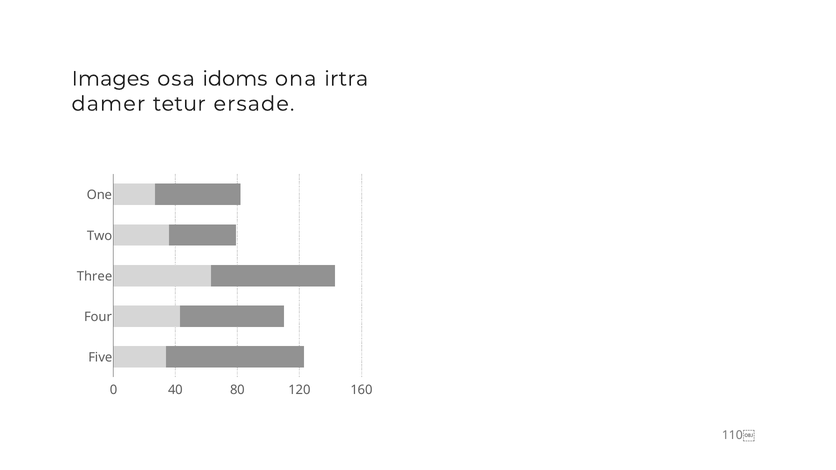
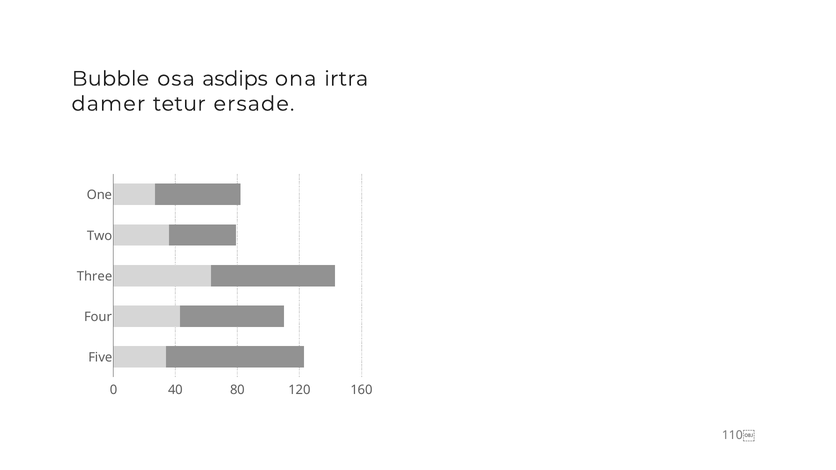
Images: Images -> Bubble (110, 79)
idoms: idoms -> asdips (235, 79)
